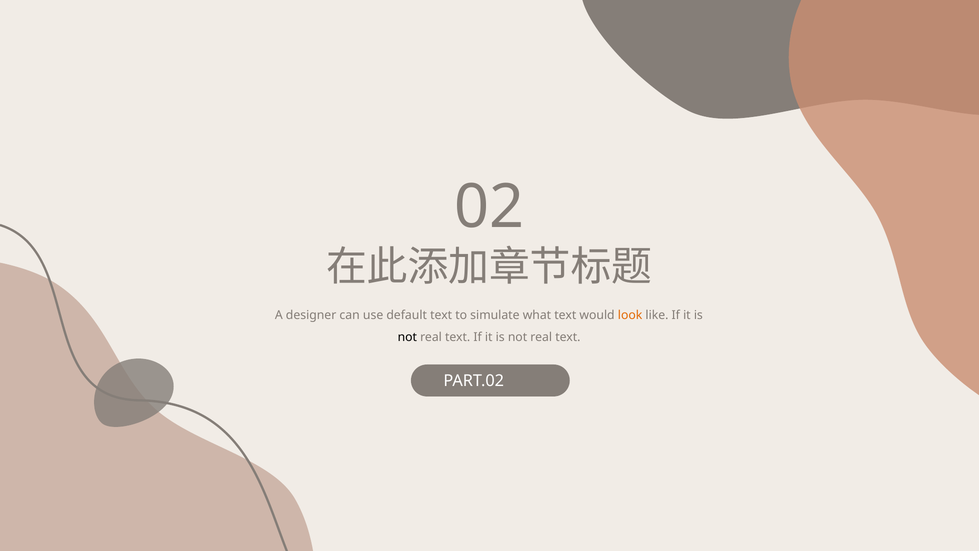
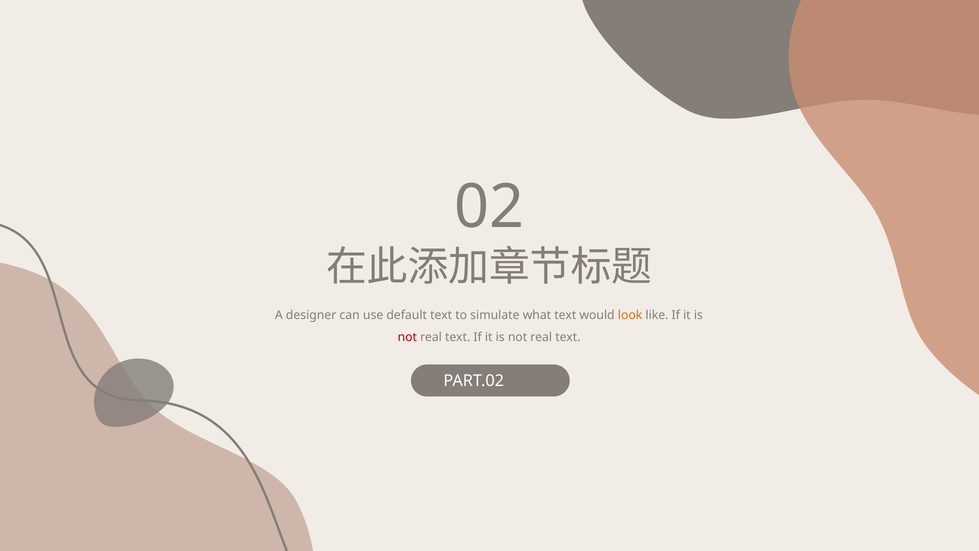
not colour: black -> red (407, 337)
